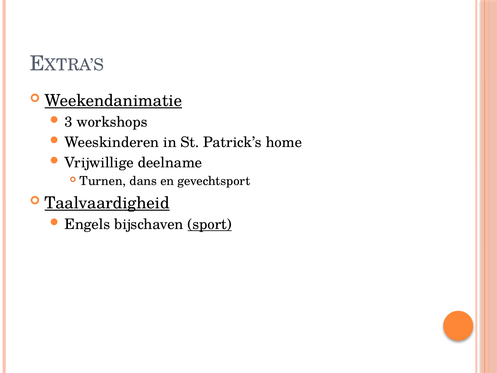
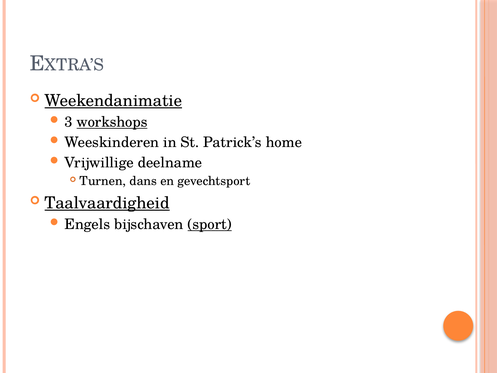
workshops underline: none -> present (112, 122)
